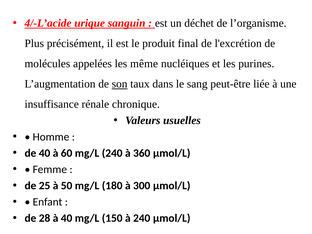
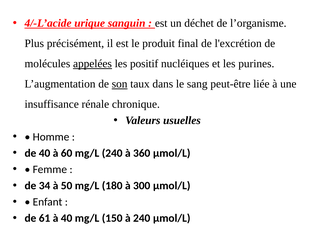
appelées underline: none -> present (92, 64)
même: même -> positif (144, 64)
25: 25 -> 34 (45, 186)
28: 28 -> 61 (45, 218)
